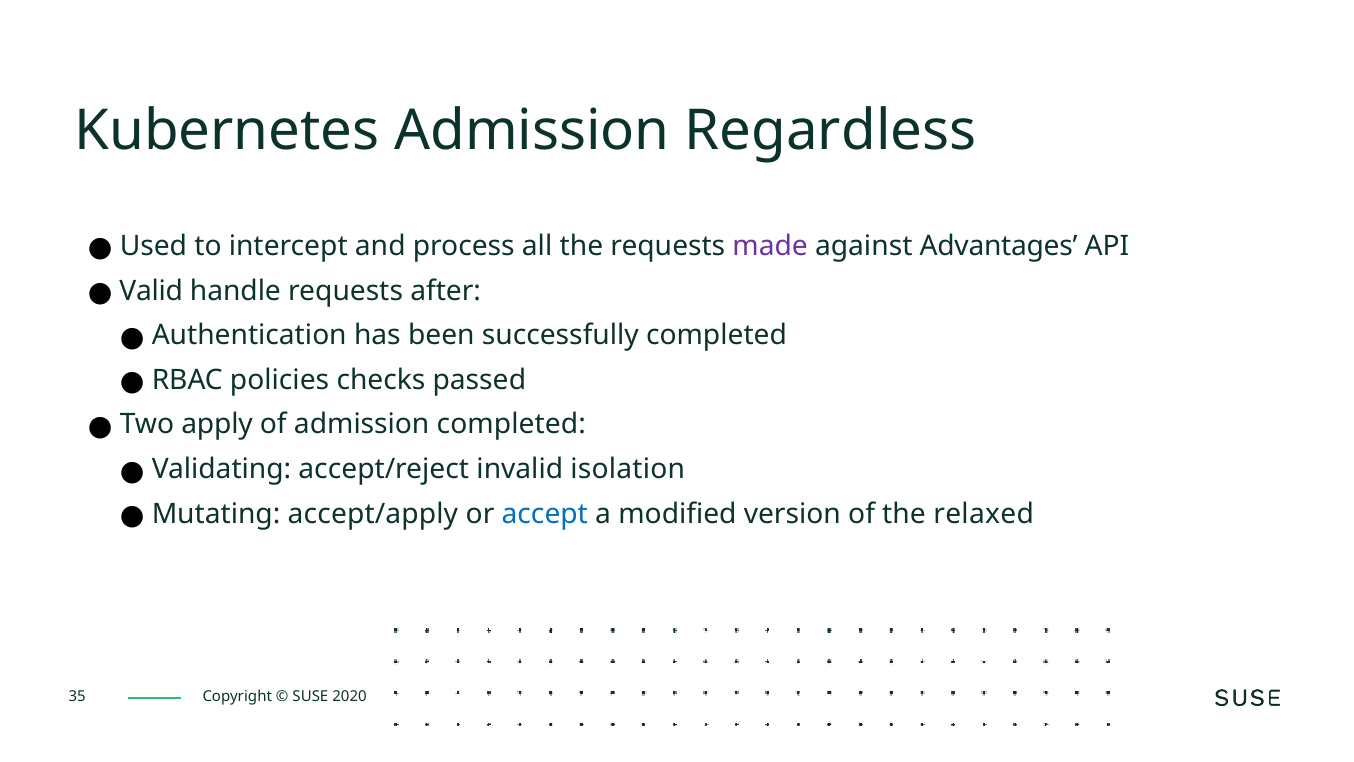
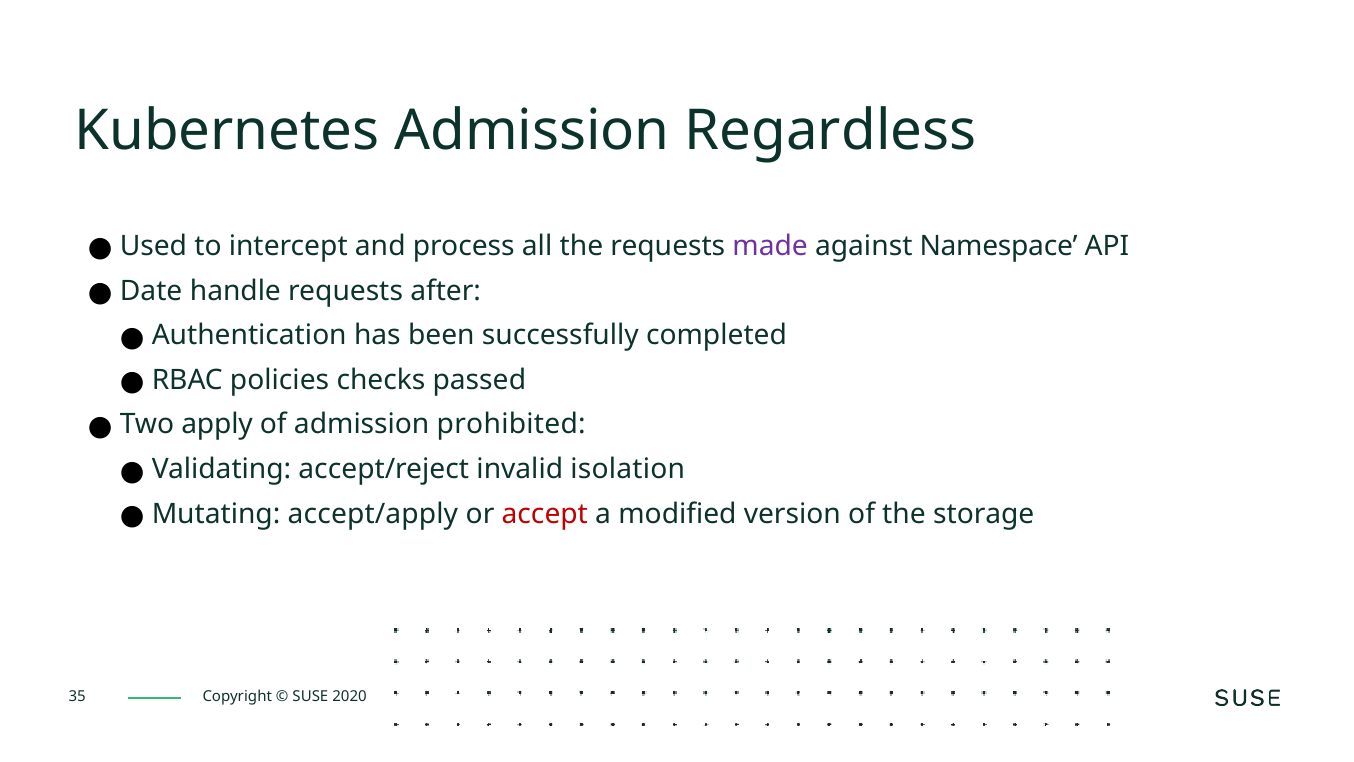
Advantages: Advantages -> Namespace (999, 246)
Valid: Valid -> Date (151, 291)
admission completed: completed -> prohibited (511, 425)
accept colour: blue -> red (545, 514)
relaxed: relaxed -> storage (984, 514)
